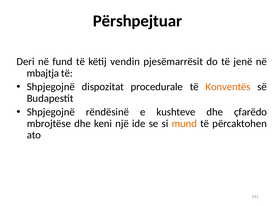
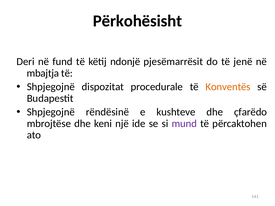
Përshpejtuar: Përshpejtuar -> Përkohësisht (137, 21)
vendin: vendin -> ndonjë (125, 62)
mund colour: orange -> purple (184, 124)
